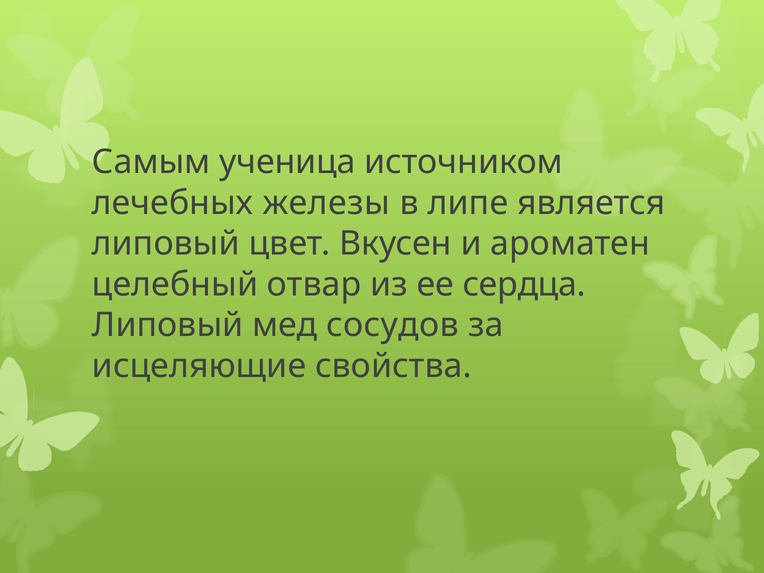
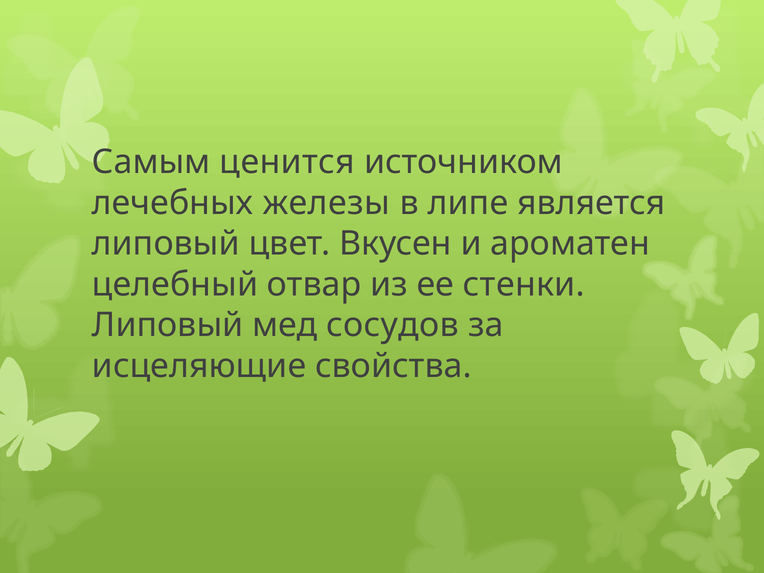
ученица: ученица -> ценится (287, 162)
сердца: сердца -> стенки (524, 284)
